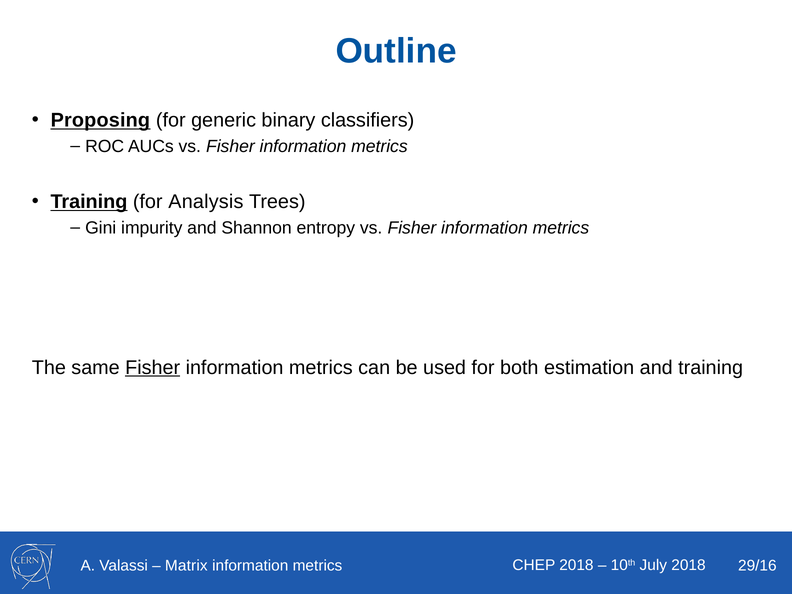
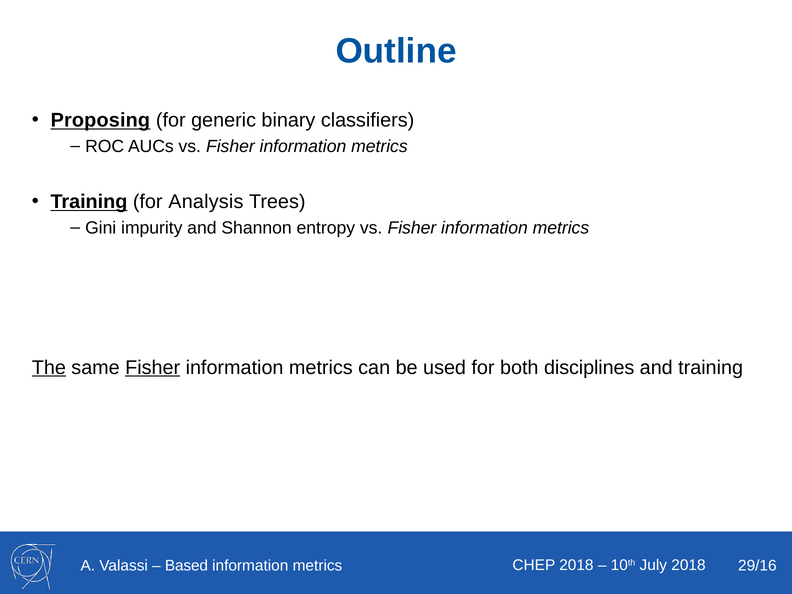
The underline: none -> present (49, 368)
estimation: estimation -> disciplines (589, 368)
Matrix: Matrix -> Based (186, 565)
